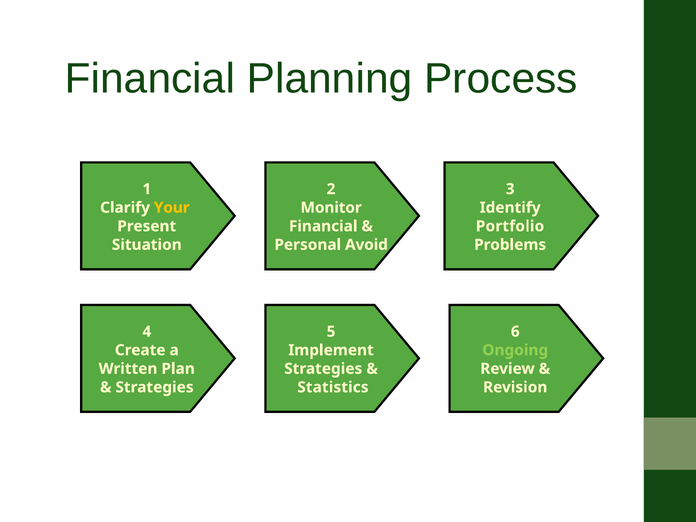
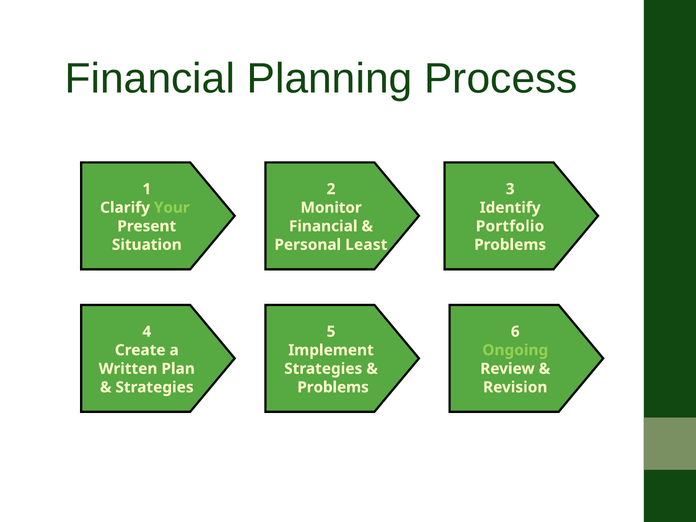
Your colour: yellow -> light green (172, 208)
Avoid: Avoid -> Least (366, 245)
Statistics: Statistics -> Problems (333, 387)
